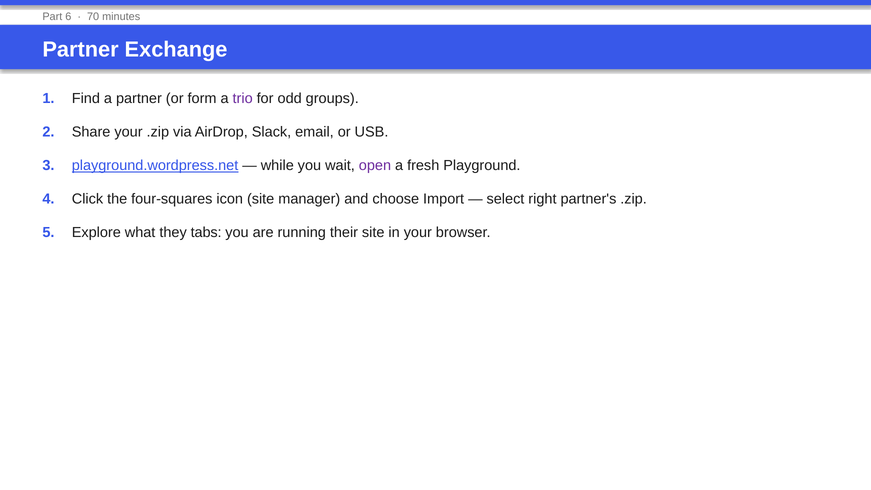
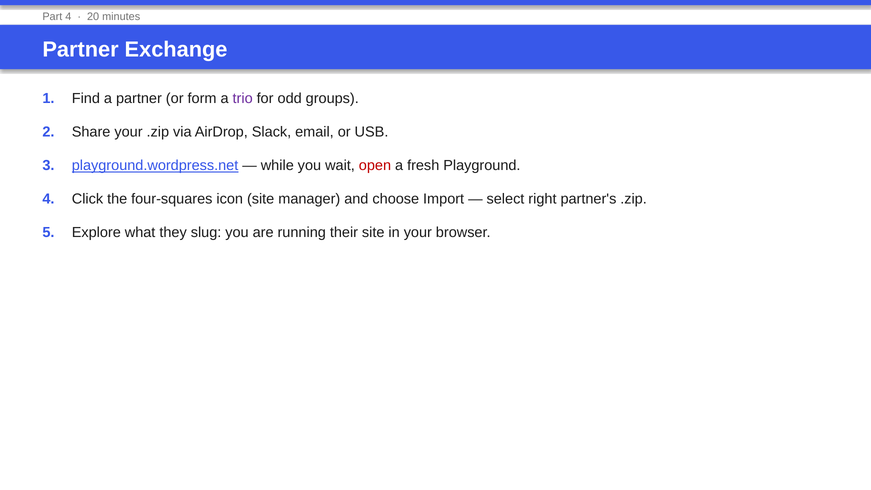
Part 6: 6 -> 4 (68, 16)
70: 70 -> 20 (93, 16)
open colour: purple -> red (375, 166)
tabs: tabs -> slug (206, 233)
